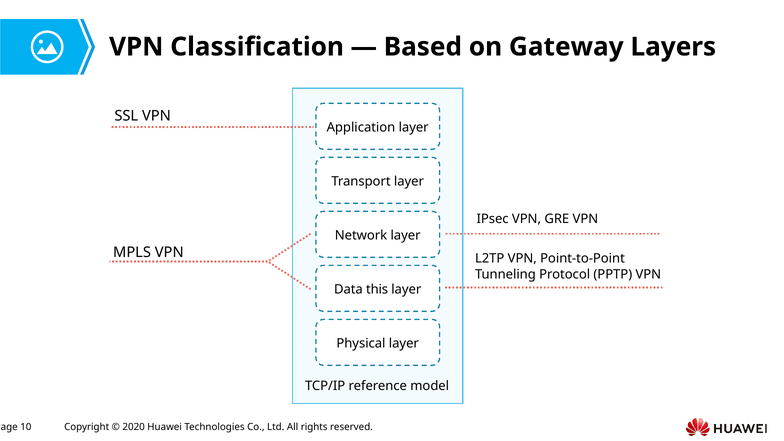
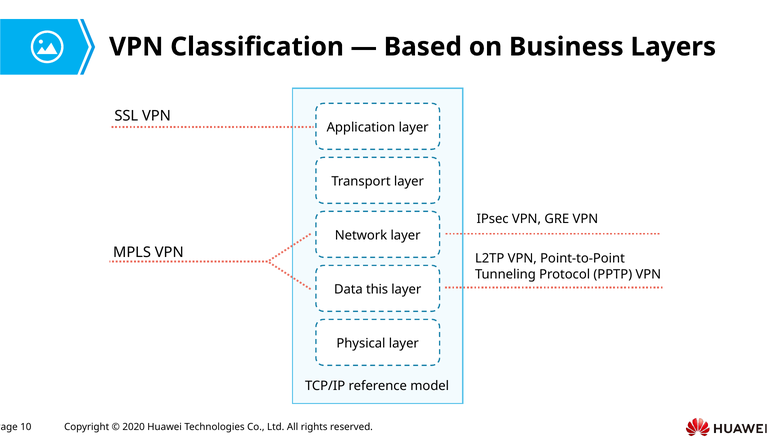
Gateway: Gateway -> Business (566, 47)
